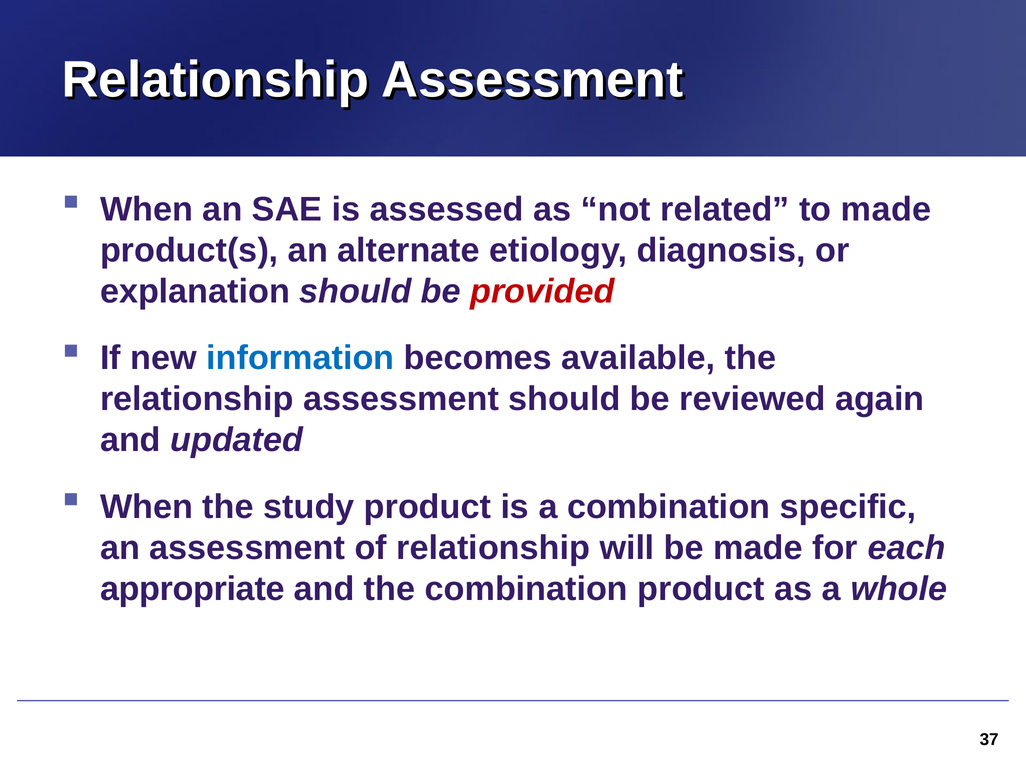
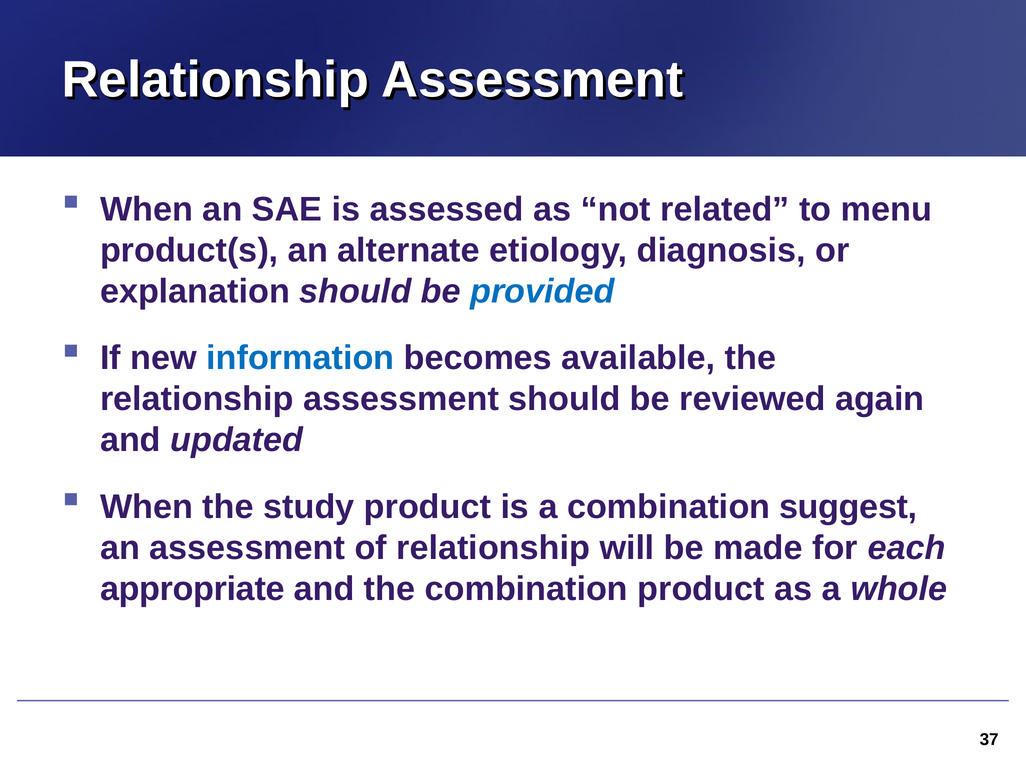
to made: made -> menu (886, 210)
provided colour: red -> blue (542, 292)
specific: specific -> suggest (848, 507)
